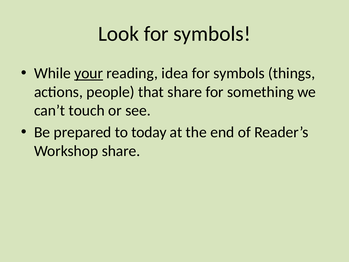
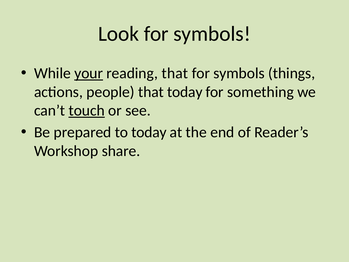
reading idea: idea -> that (175, 73)
that share: share -> today (185, 92)
touch underline: none -> present (87, 110)
